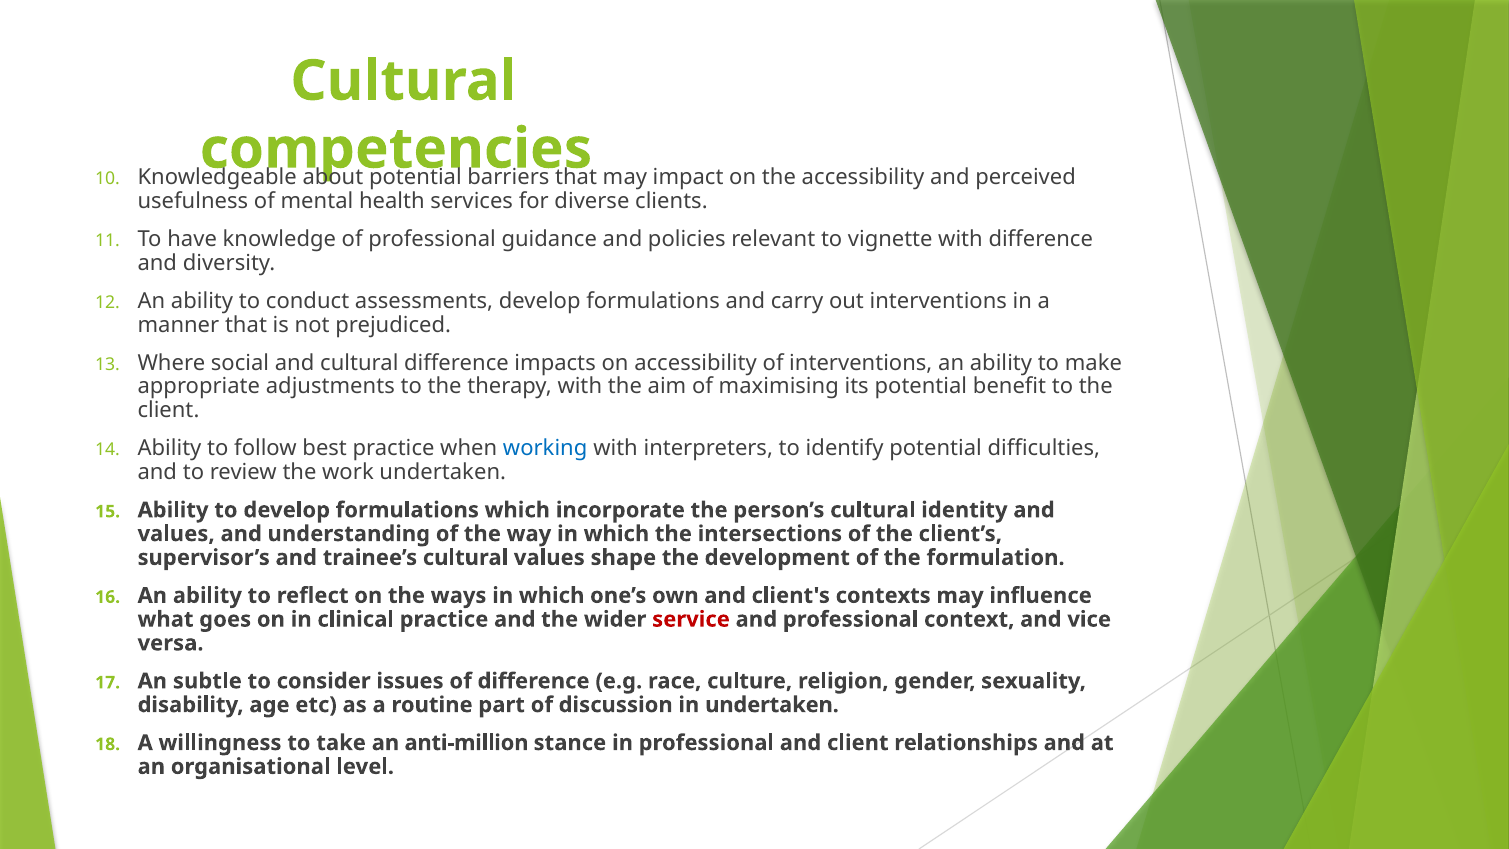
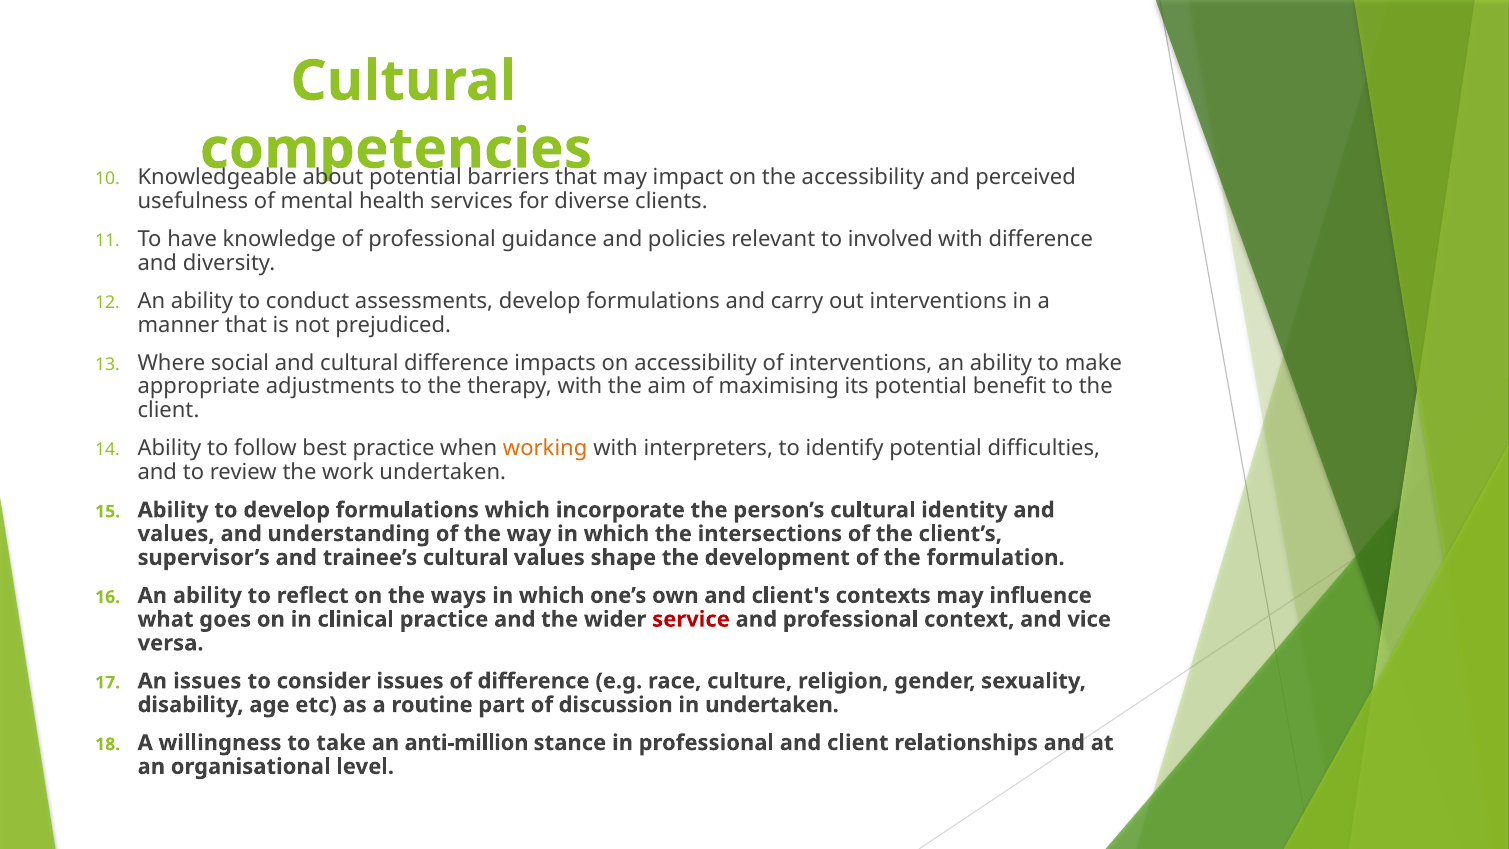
vignette: vignette -> involved (890, 239)
working colour: blue -> orange (545, 448)
An subtle: subtle -> issues (207, 681)
